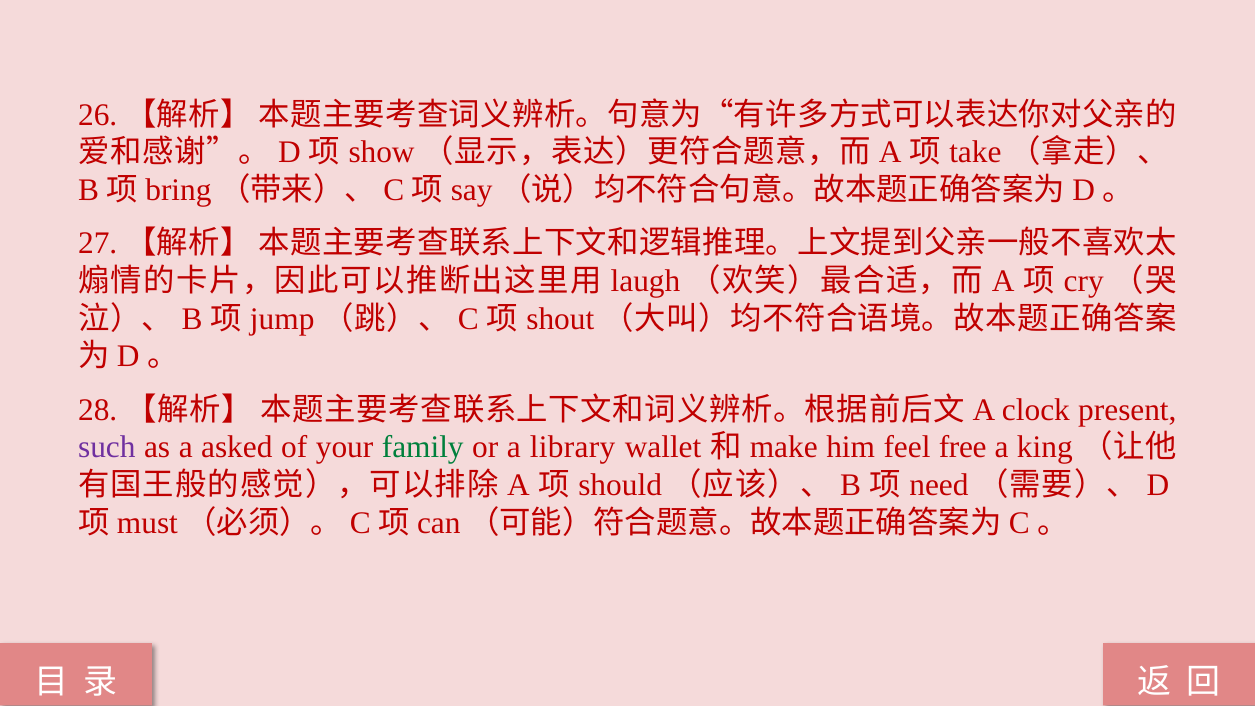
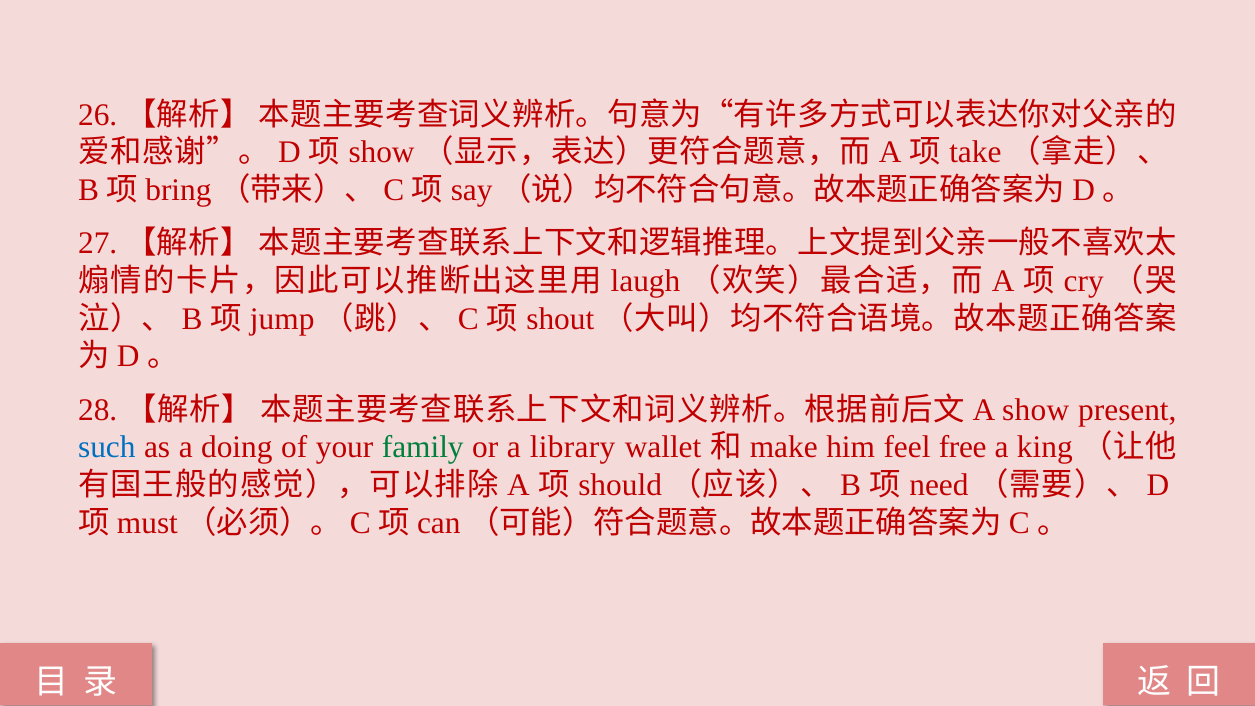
A clock: clock -> show (1036, 410)
such colour: purple -> blue (107, 447)
asked: asked -> doing (237, 447)
